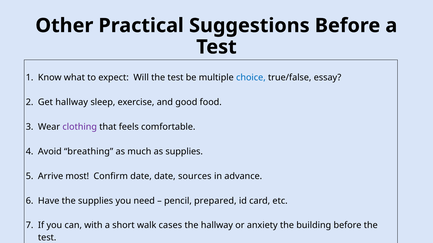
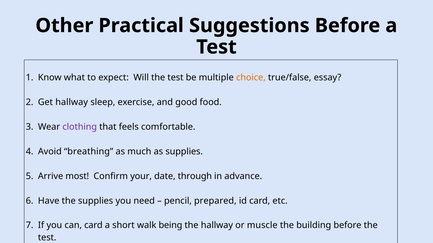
choice colour: blue -> orange (251, 78)
Confirm date: date -> your (141, 177)
sources: sources -> through (195, 177)
can with: with -> card (93, 226)
cases: cases -> being (170, 226)
anxiety: anxiety -> muscle (262, 226)
